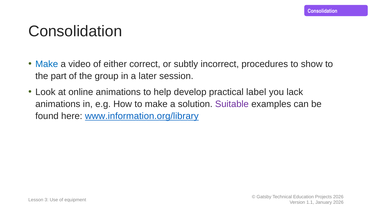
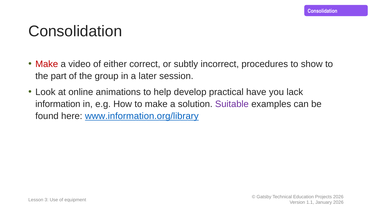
Make colour: blue -> red (47, 64)
label: label -> have (256, 92)
animations: animations -> information (58, 104)
